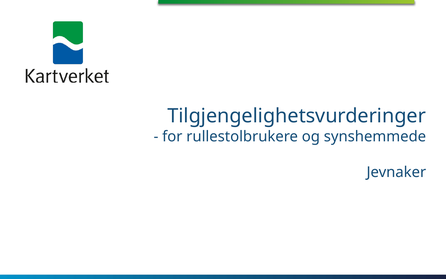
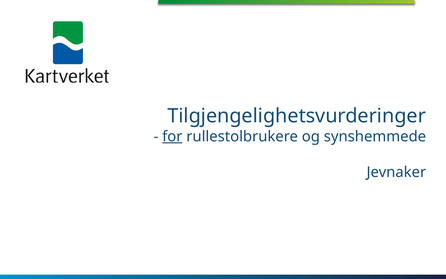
for underline: none -> present (172, 136)
